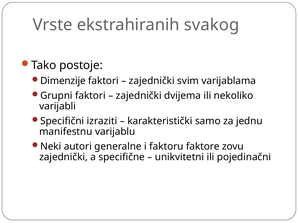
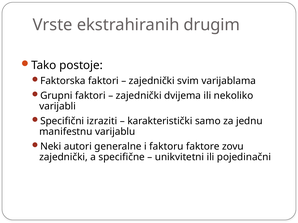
svakog: svakog -> drugim (212, 25)
Dimenzije: Dimenzije -> Faktorska (63, 81)
